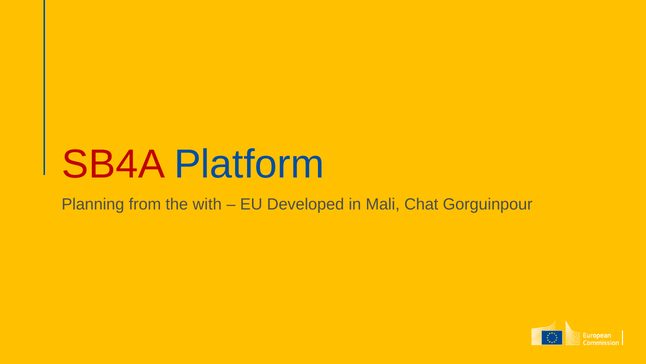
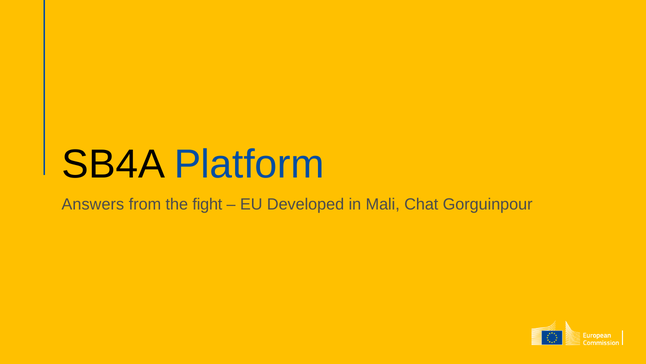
SB4A colour: red -> black (113, 164)
Planning: Planning -> Answers (93, 204)
with: with -> fight (207, 204)
